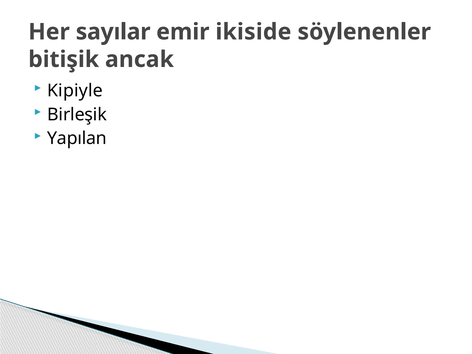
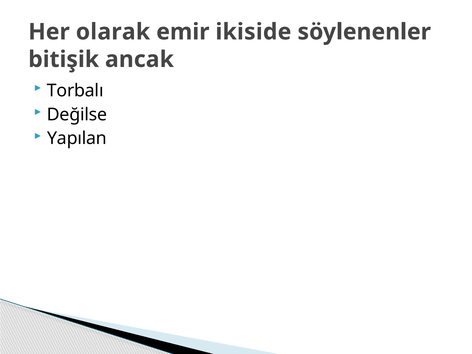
sayılar: sayılar -> olarak (113, 32)
Kipiyle: Kipiyle -> Torbalı (75, 91)
Birleşik: Birleşik -> Değilse (77, 115)
